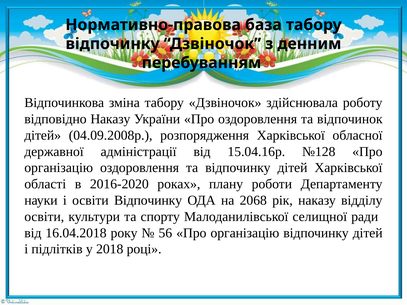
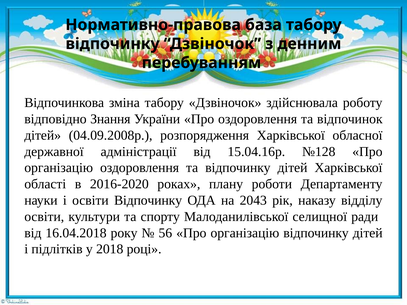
відповідно Наказу: Наказу -> Знання (110, 119)
2068: 2068 -> 2043 (253, 201)
